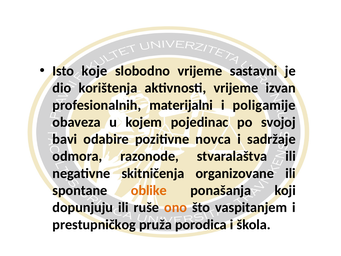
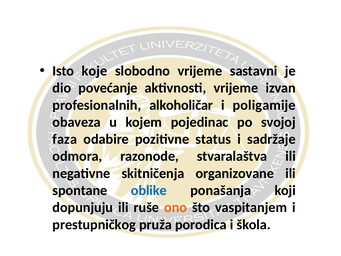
korištenja: korištenja -> povećanje (108, 88)
materijalni: materijalni -> alkoholičar (181, 105)
bavi: bavi -> faza (65, 139)
novca: novca -> status (213, 139)
oblike colour: orange -> blue (149, 190)
